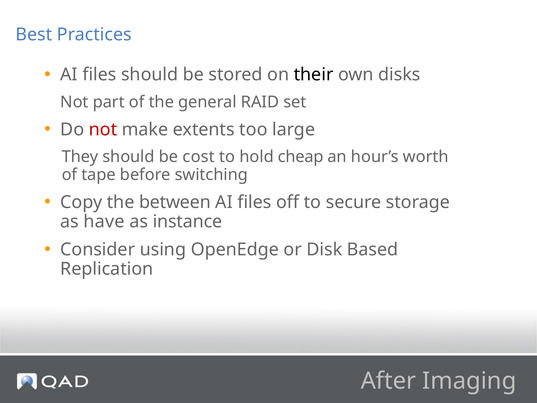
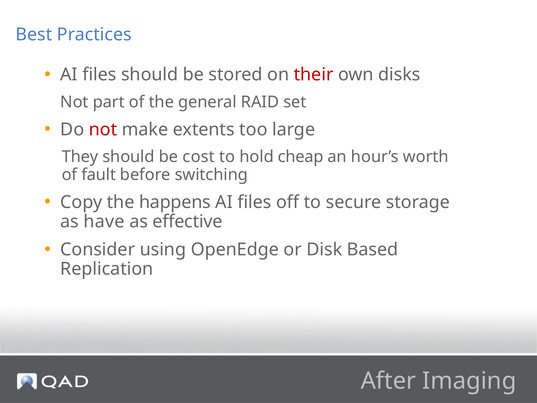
their colour: black -> red (314, 74)
tape: tape -> fault (99, 175)
between: between -> happens (175, 202)
instance: instance -> effective (188, 221)
